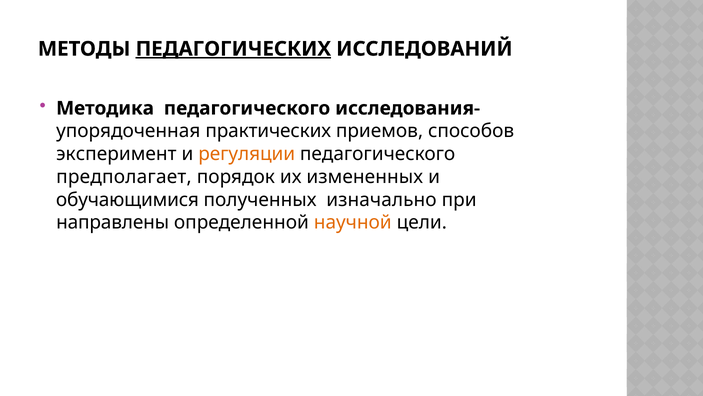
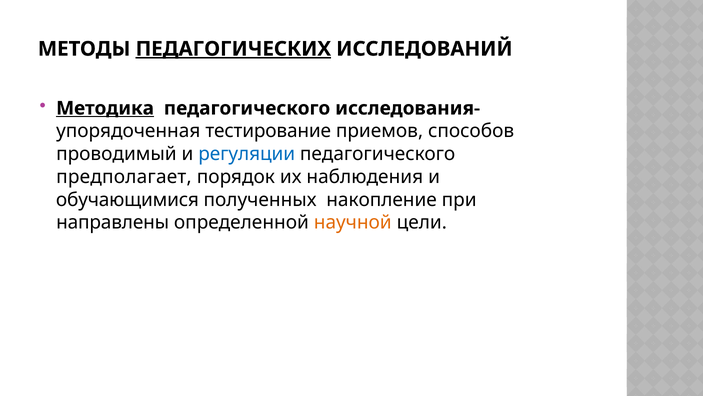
Методика underline: none -> present (105, 108)
практических: практических -> тестирование (268, 131)
эксперимент: эксперимент -> проводимый (116, 154)
регуляции colour: orange -> blue (247, 154)
измененных: измененных -> наблюдения (365, 177)
изначально: изначально -> накопление (382, 199)
